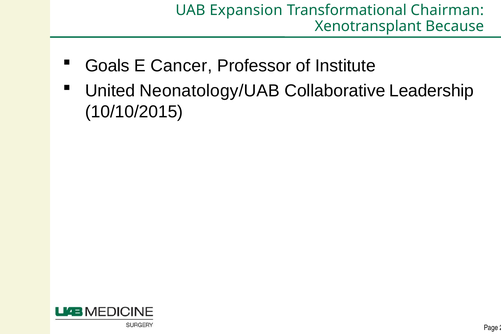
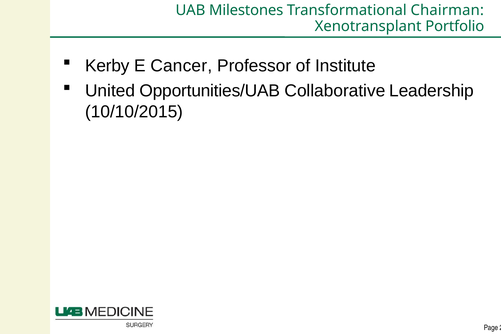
Expansion: Expansion -> Milestones (246, 10)
Because: Because -> Portfolio (455, 26)
Goals: Goals -> Kerby (107, 66)
Neonatology/UAB: Neonatology/UAB -> Opportunities/UAB (210, 91)
